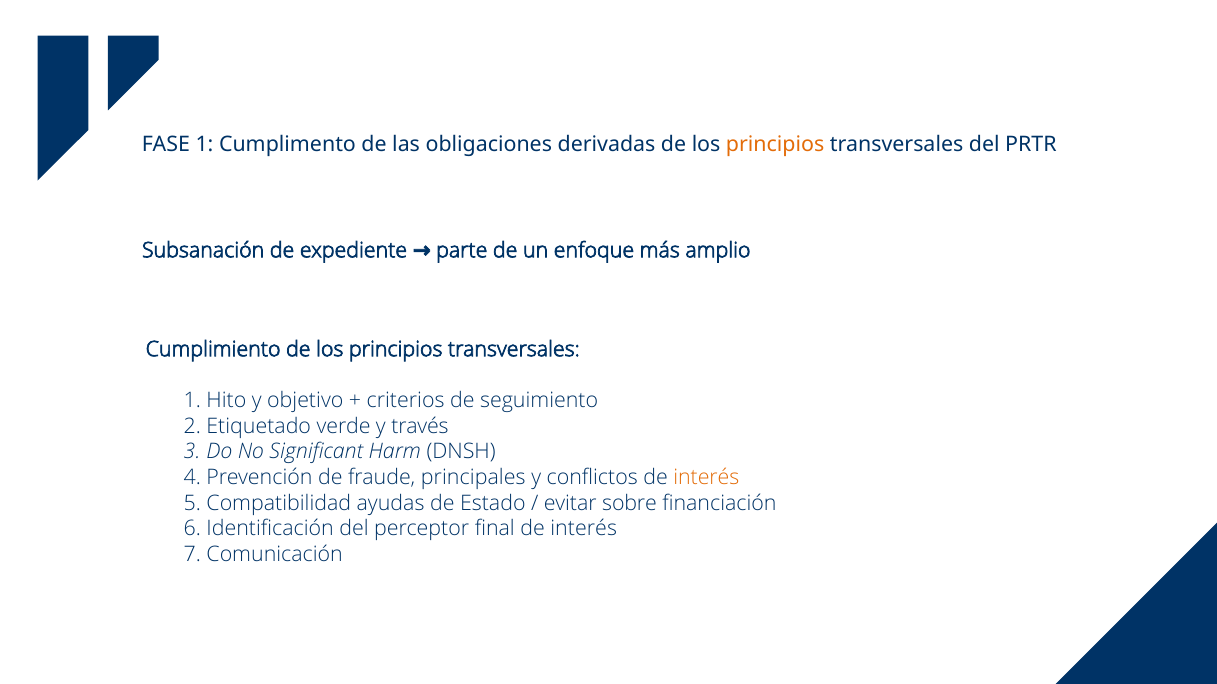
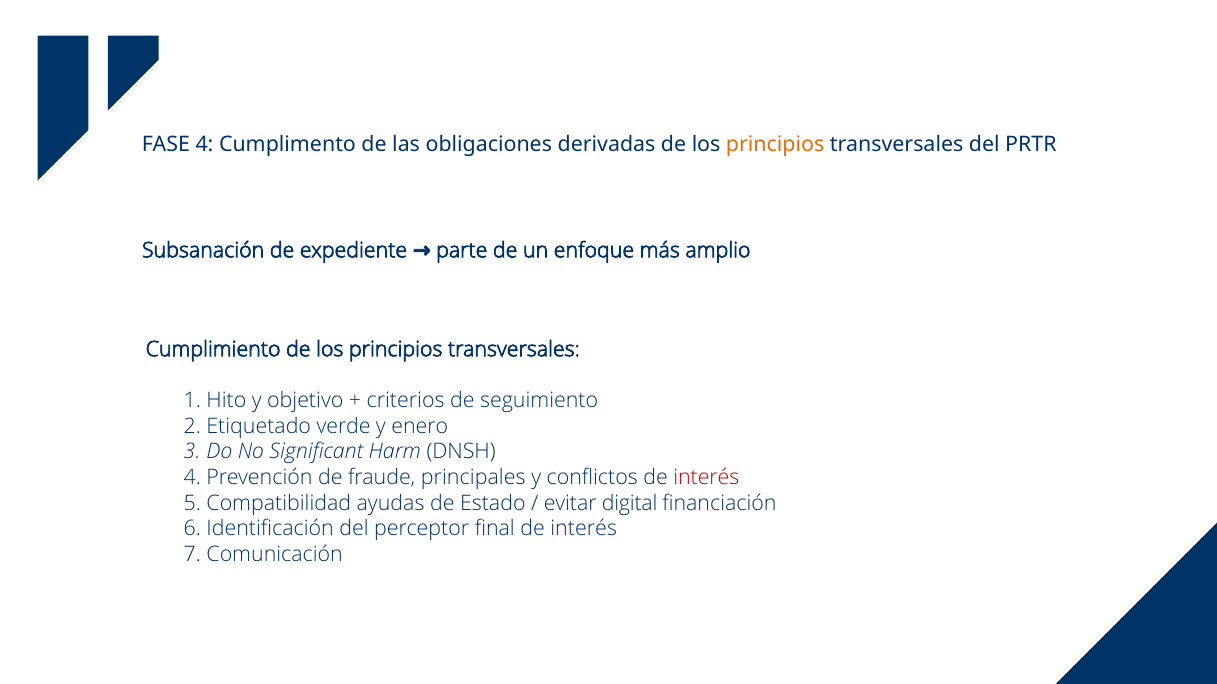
FASE 1: 1 -> 4 (204, 145)
través: través -> enero (420, 426)
interés colour: orange -> red (706, 478)
sobre: sobre -> digital (630, 504)
